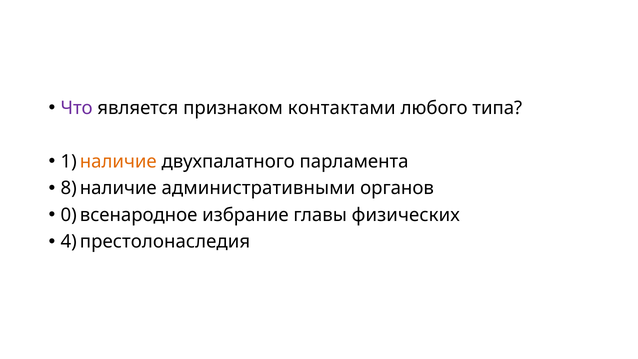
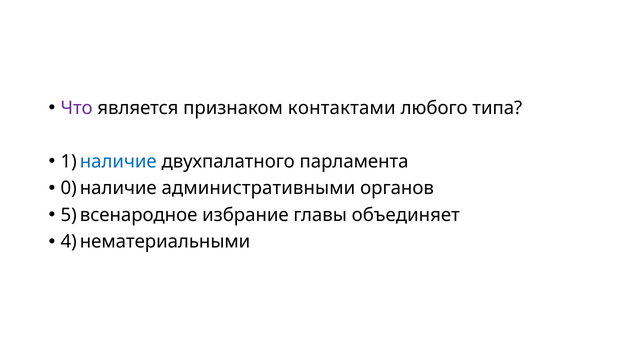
наличие colour: orange -> blue (118, 161)
8: 8 -> 0 (69, 188)
0: 0 -> 5 (69, 215)
физических: физических -> объединяет (406, 215)
престолонаследия: престолонаследия -> нематериальными (165, 242)
